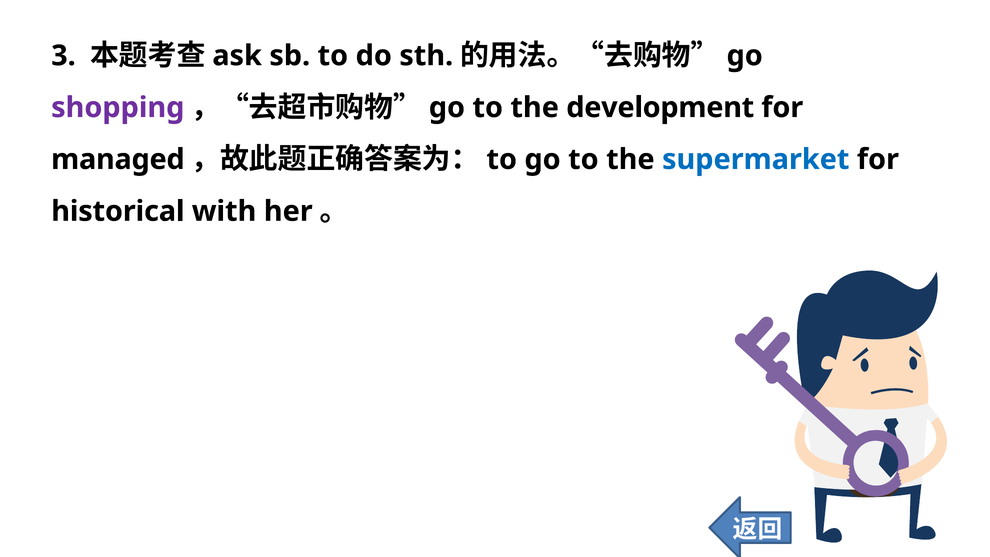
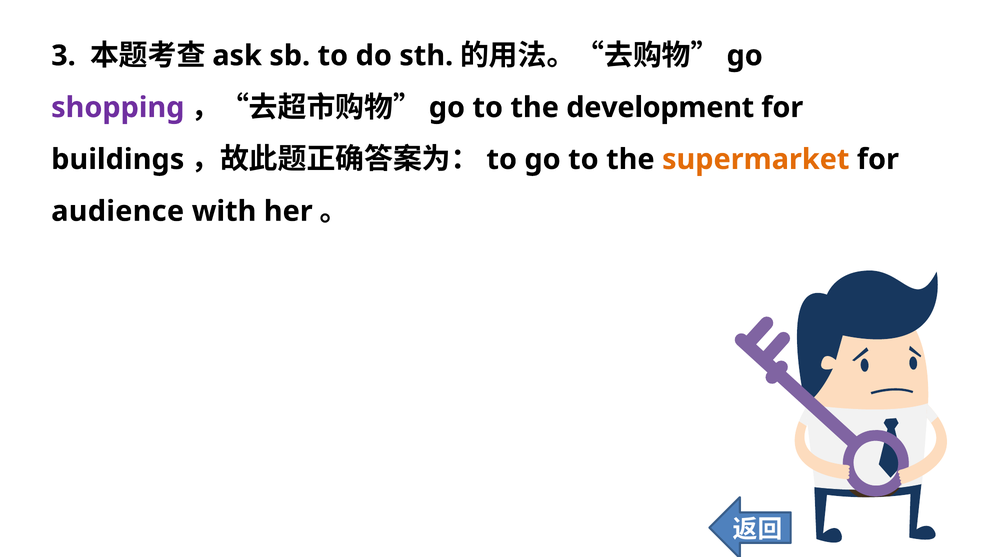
managed: managed -> buildings (118, 159)
supermarket colour: blue -> orange (756, 159)
historical: historical -> audience (118, 211)
